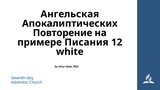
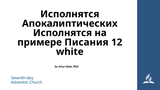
Ангельская: Ангельская -> Исполнятся (70, 14)
Повторение: Повторение -> Исполнятся (63, 33)
